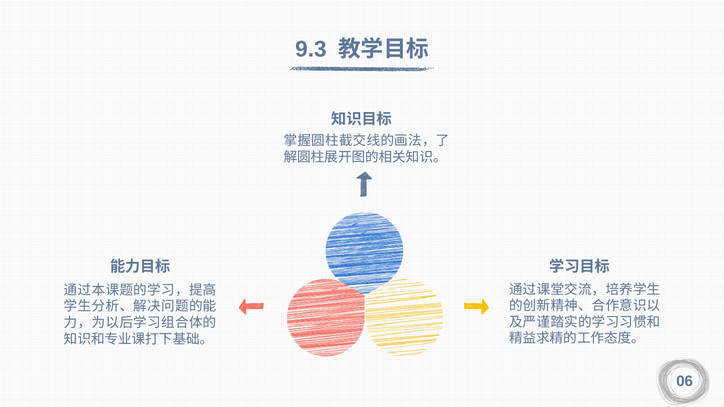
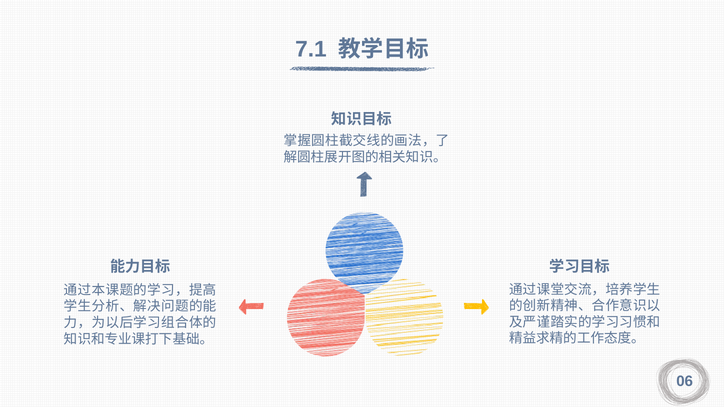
9.3: 9.3 -> 7.1 (311, 50)
